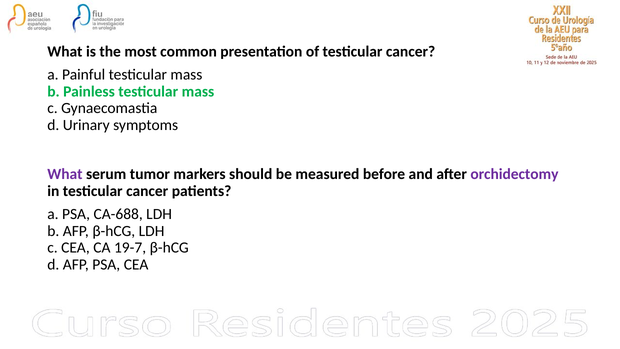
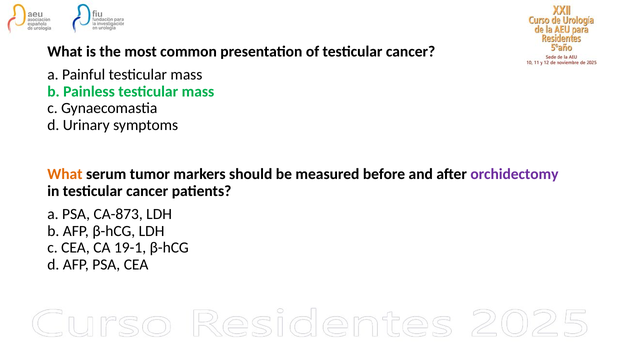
What colour: purple -> orange (65, 174)
CA-688: CA-688 -> CA-873 (118, 214)
19-7: 19-7 -> 19-1 (130, 248)
